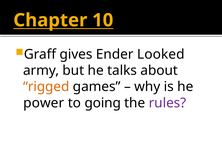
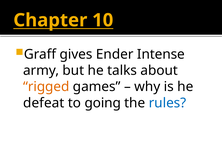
Looked: Looked -> Intense (161, 54)
power: power -> defeat (44, 103)
rules colour: purple -> blue (167, 103)
